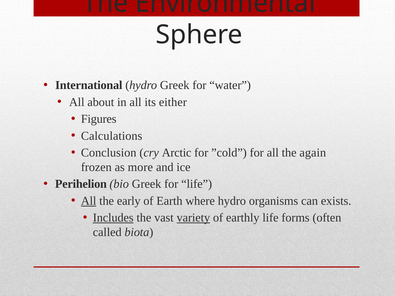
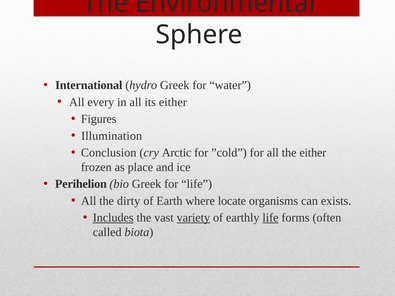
about: about -> every (101, 102)
Calculations: Calculations -> Illumination (112, 136)
the again: again -> either (313, 153)
more: more -> place (140, 167)
All underline: present -> none (89, 201)
early: early -> dirty (129, 201)
where hydro: hydro -> locate (232, 201)
life underline: none -> present (270, 218)
